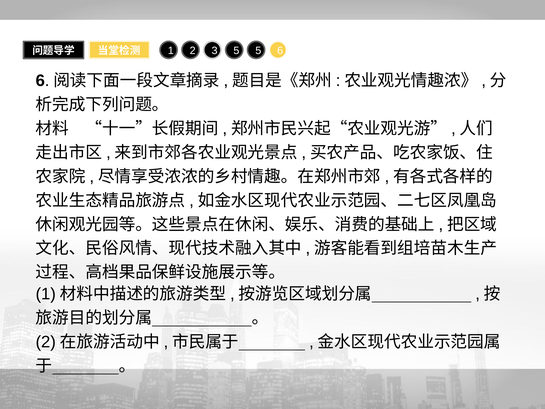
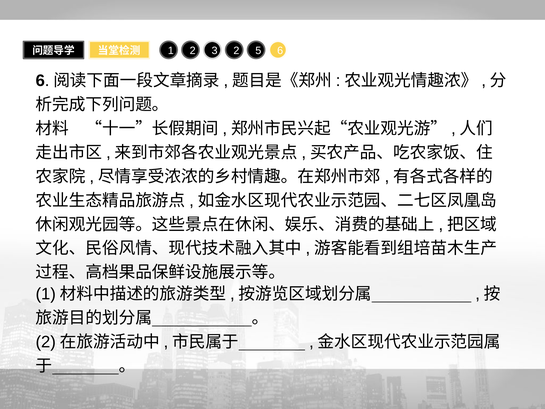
3 5: 5 -> 2 (236, 51)
